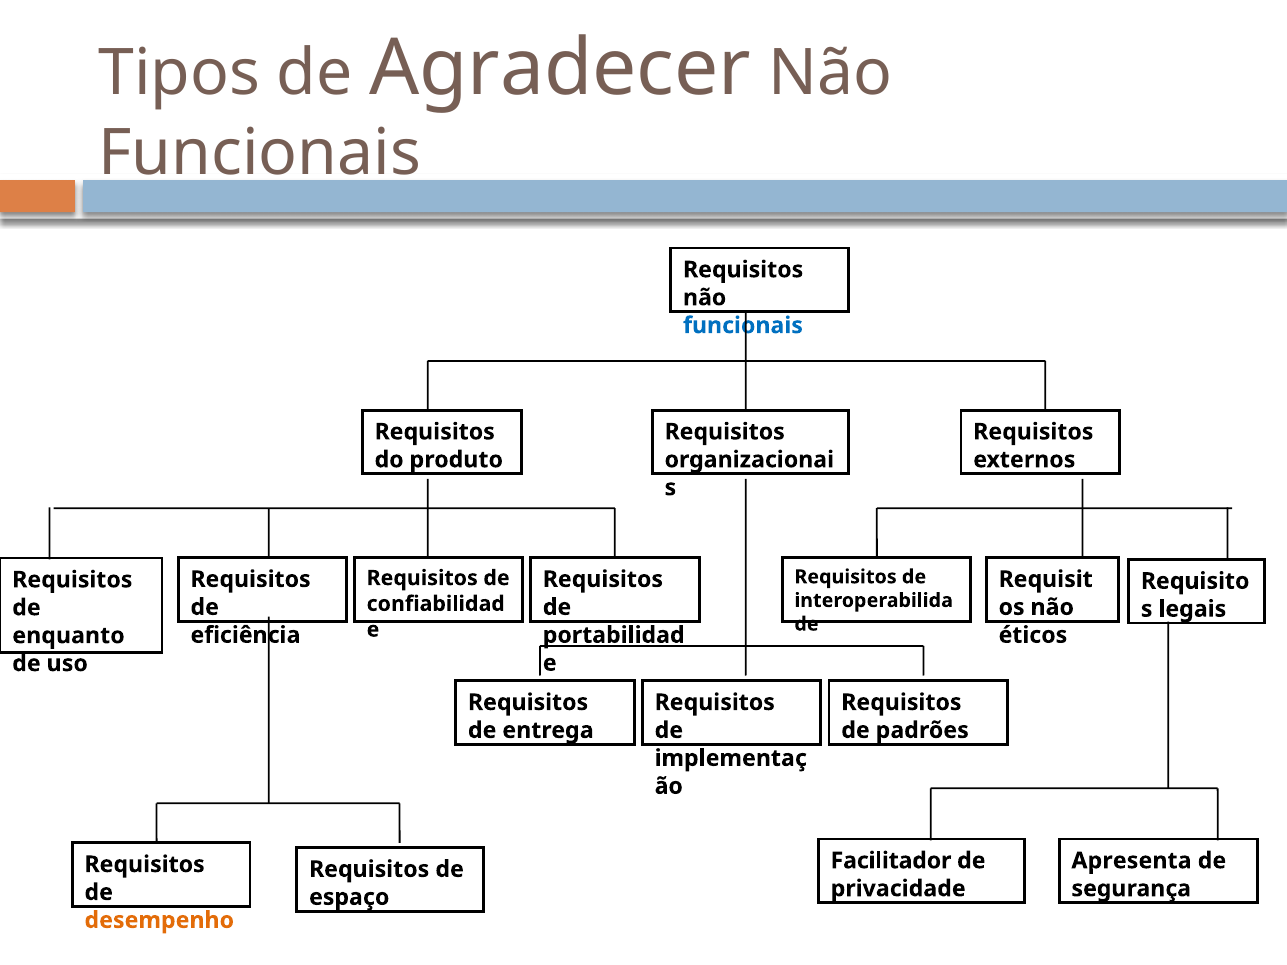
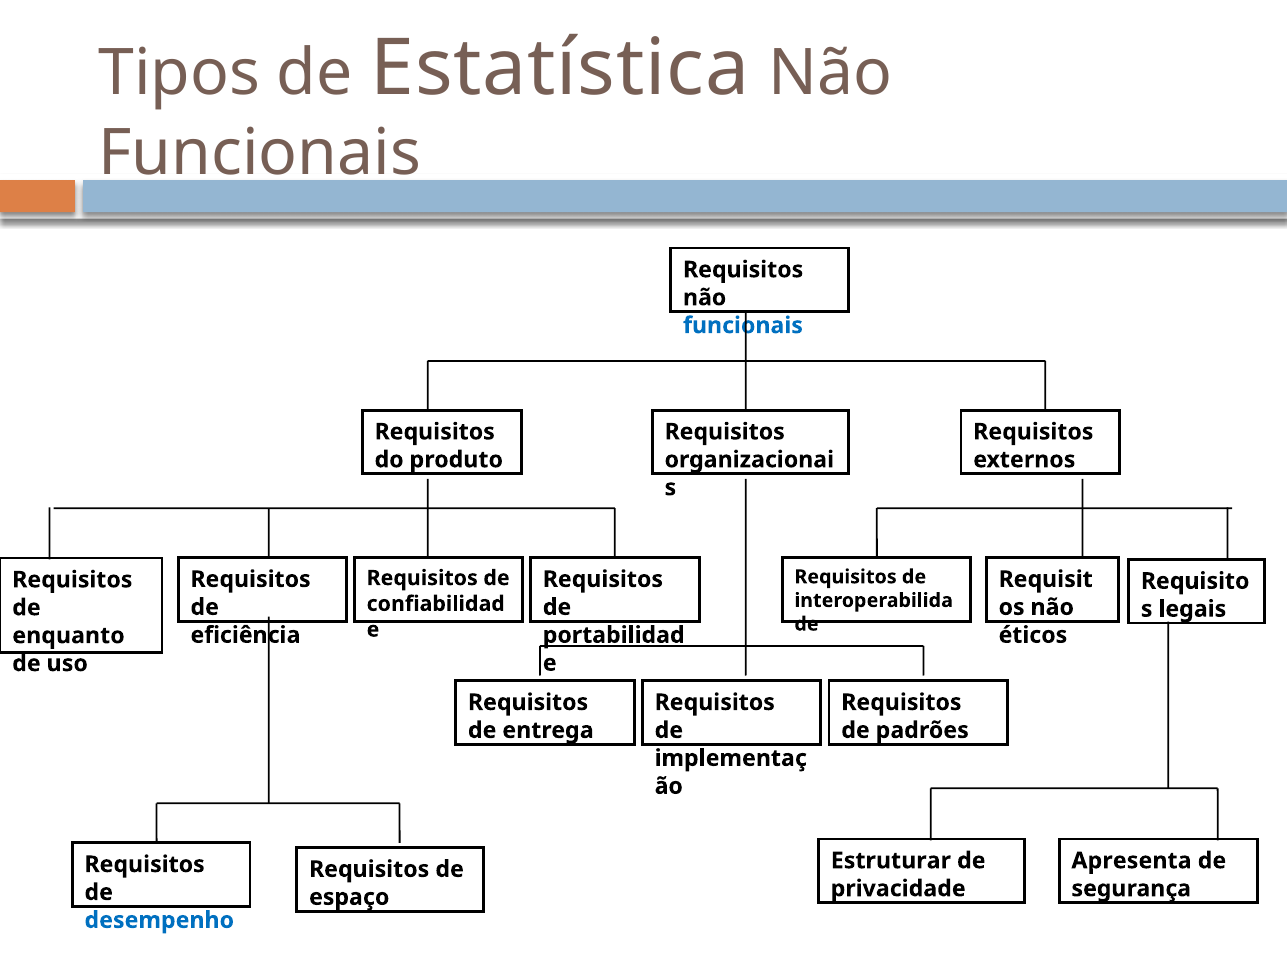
Agradecer: Agradecer -> Estatística (560, 69)
Facilitador: Facilitador -> Estruturar (891, 861)
desempenho colour: orange -> blue (159, 920)
